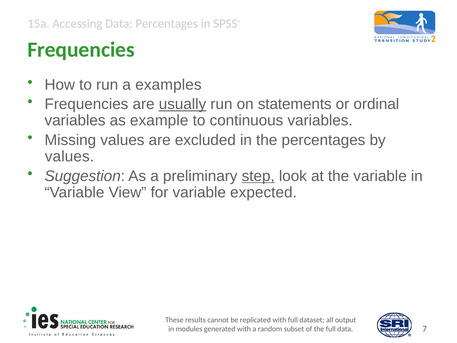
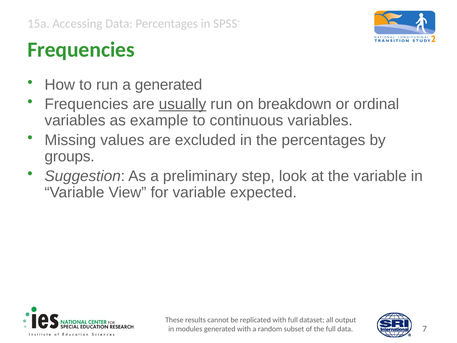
a examples: examples -> generated (169, 85)
statements: statements -> breakdown (295, 104)
values: values -> groups (70, 156)
step underline: present -> none (258, 176)
